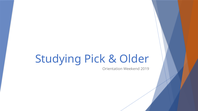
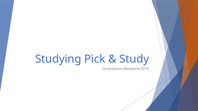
Older: Older -> Study (134, 59)
